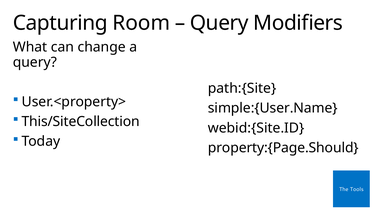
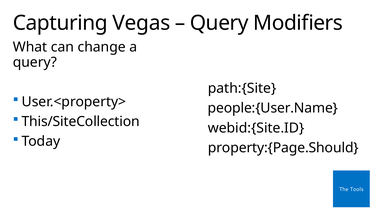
Room: Room -> Vegas (141, 23)
simple:{User.Name: simple:{User.Name -> people:{User.Name (273, 108)
